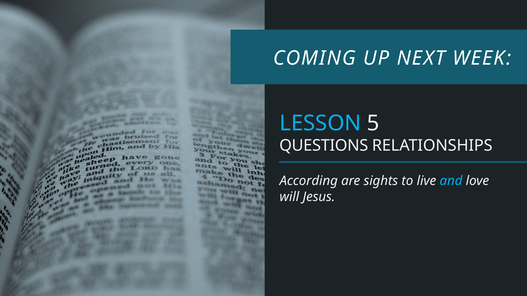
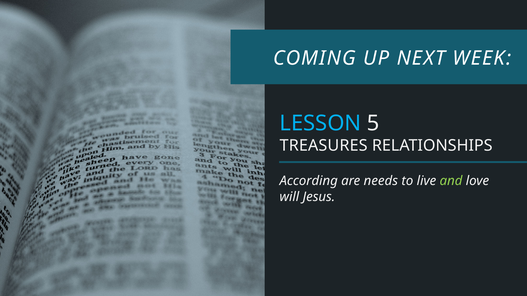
QUESTIONS: QUESTIONS -> TREASURES (324, 146)
sights: sights -> needs (381, 181)
and colour: light blue -> light green (451, 181)
